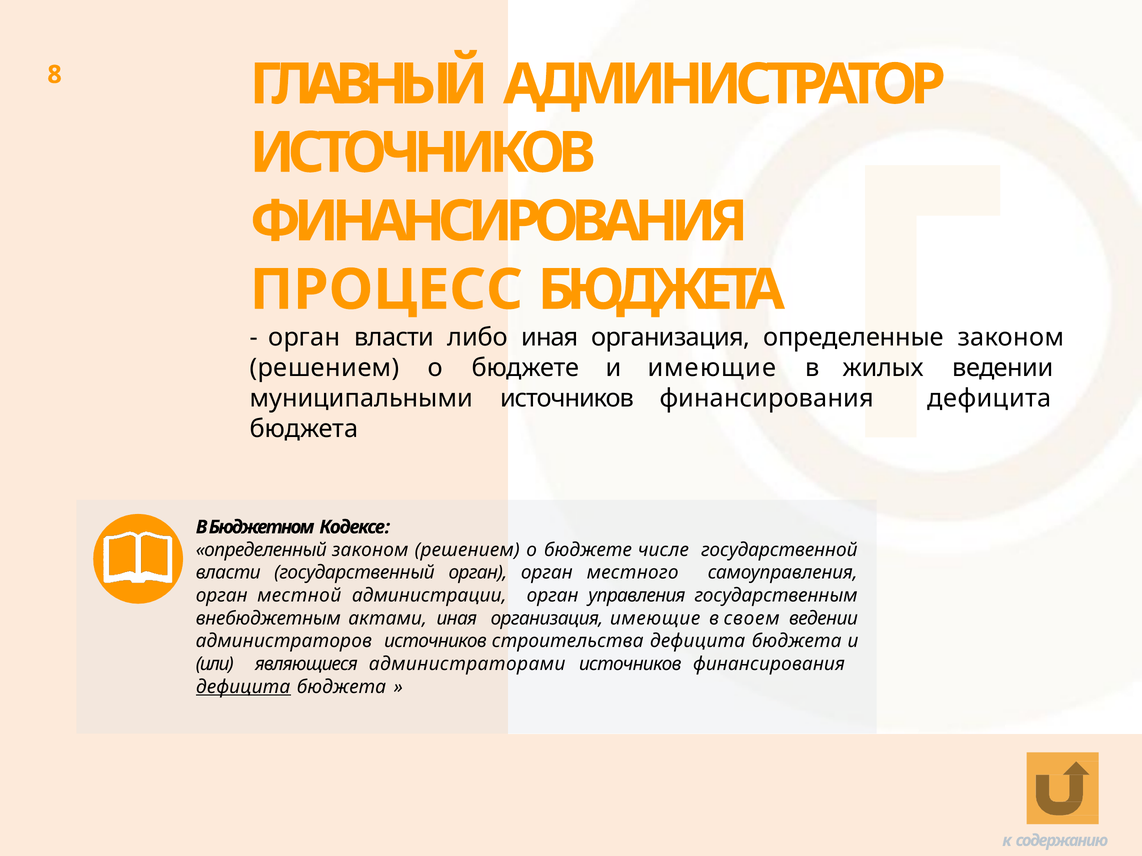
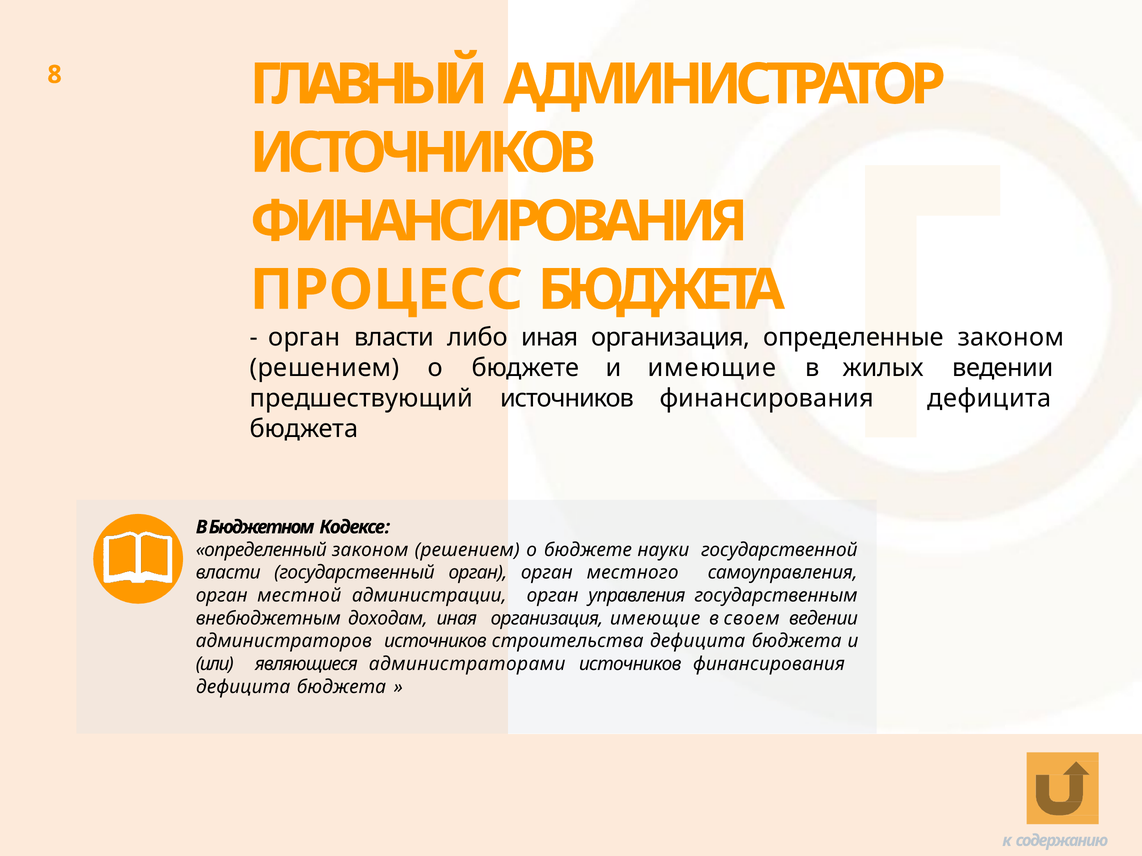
муниципальными: муниципальными -> предшествующий (361, 399)
числе: числе -> науки (663, 550)
актами: актами -> доходам (388, 619)
дефицита underline: present -> none (243, 687)
